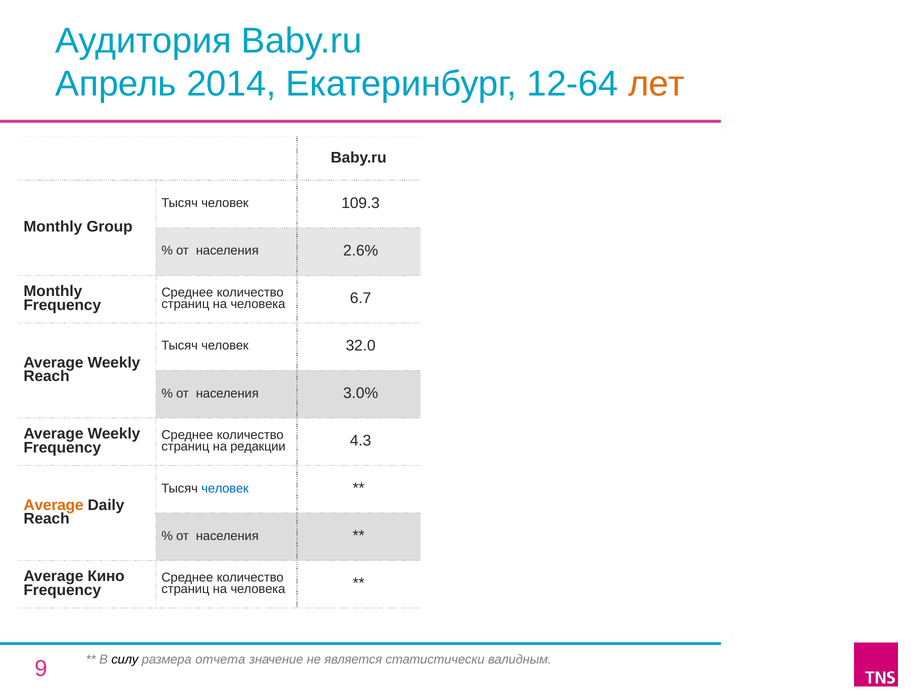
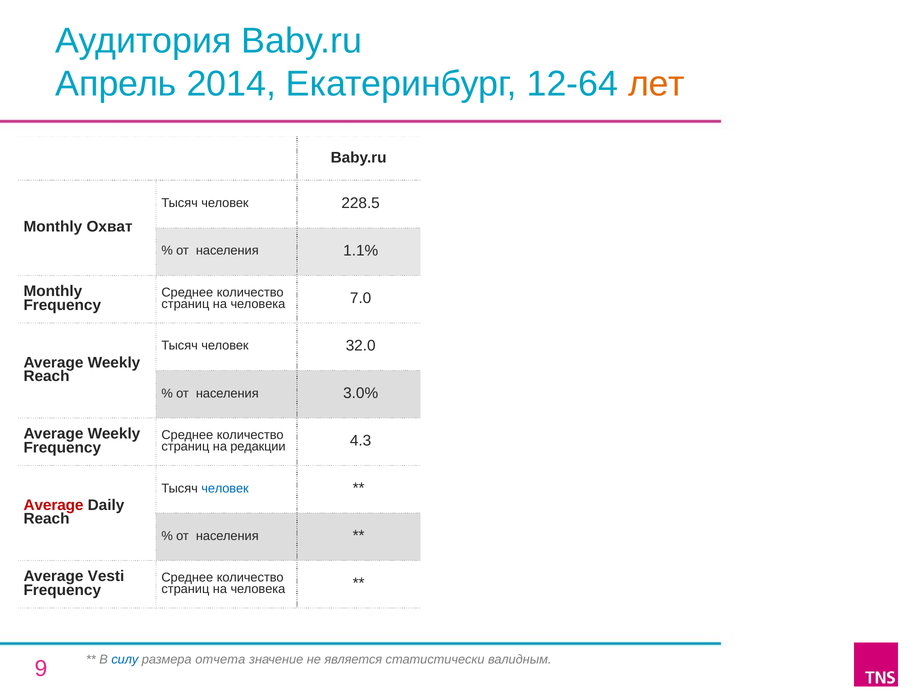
109.3: 109.3 -> 228.5 (361, 203)
Group: Group -> Охват (110, 227)
2.6%: 2.6% -> 1.1% (361, 251)
6.7: 6.7 -> 7.0 (361, 298)
Average colour: orange -> red (54, 505)
Кино: Кино -> Vesti (106, 577)
силу colour: black -> blue (125, 660)
